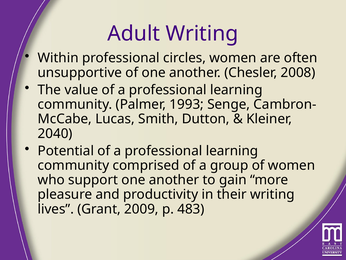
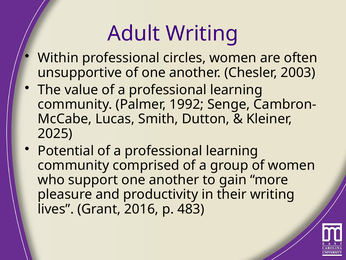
2008: 2008 -> 2003 (298, 72)
1993: 1993 -> 1992 (187, 104)
2040: 2040 -> 2025 (55, 133)
2009: 2009 -> 2016 (141, 209)
